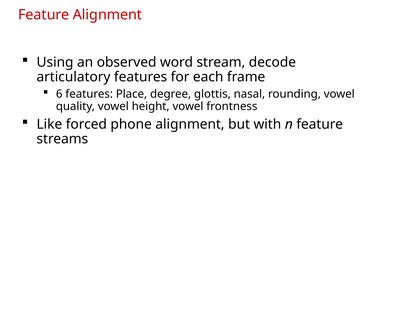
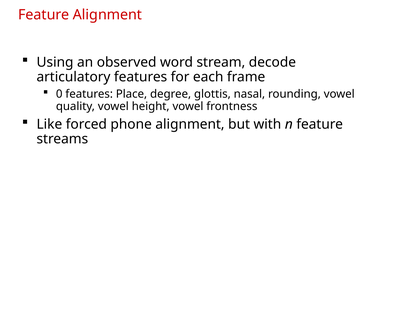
6: 6 -> 0 (59, 94)
